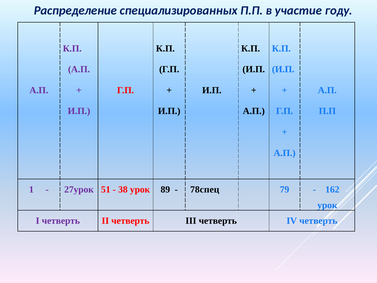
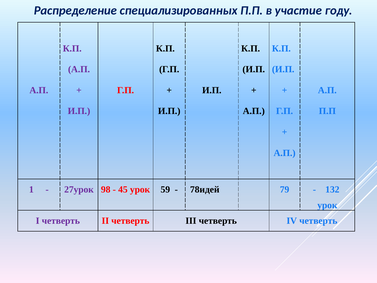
51: 51 -> 98 (106, 189)
38: 38 -> 45 (123, 189)
89: 89 -> 59 (165, 189)
78спец: 78спец -> 78идей (205, 189)
162: 162 -> 132 (332, 189)
